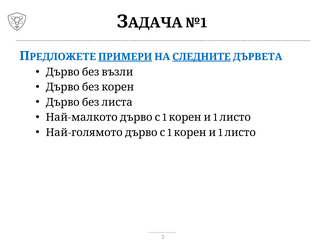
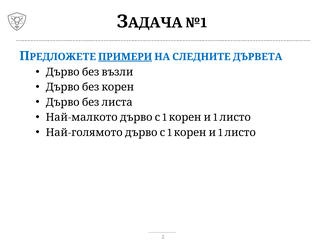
СЛЕДНИТЕ underline: present -> none (201, 57)
